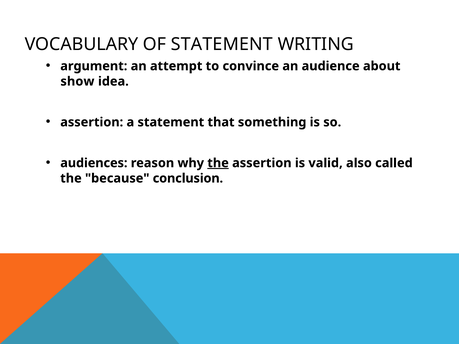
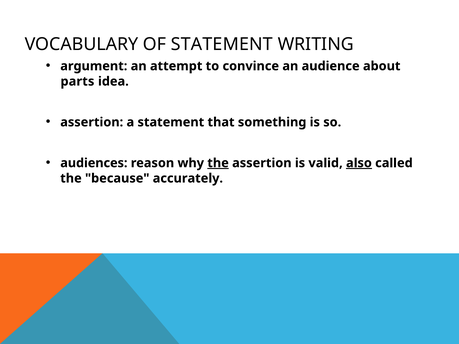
show: show -> parts (77, 81)
also underline: none -> present (359, 163)
conclusion: conclusion -> accurately (188, 178)
